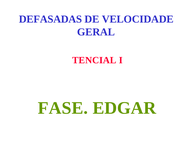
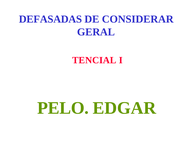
VELOCIDADE: VELOCIDADE -> CONSIDERAR (138, 19)
FASE: FASE -> PELO (63, 108)
